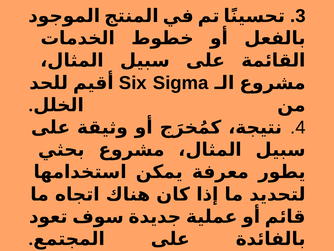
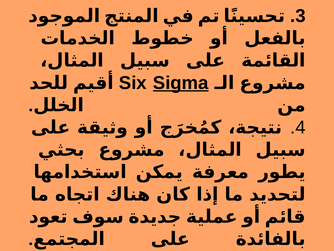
Sigma underline: none -> present (181, 83)
